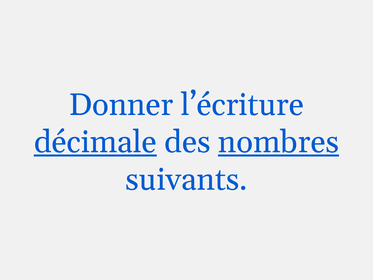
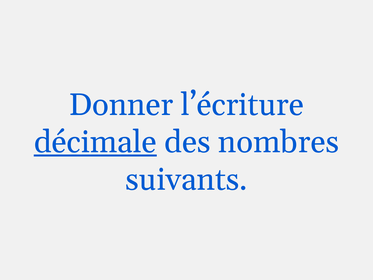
nombres underline: present -> none (278, 142)
